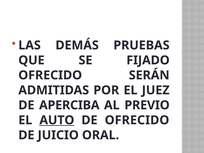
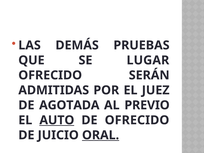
FIJADO: FIJADO -> LUGAR (148, 60)
APERCIBA: APERCIBA -> AGOTADA (69, 105)
ORAL underline: none -> present (101, 135)
